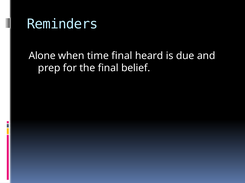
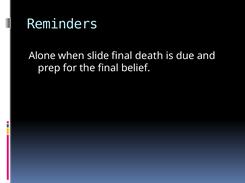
time: time -> slide (98, 56)
heard: heard -> death (149, 56)
